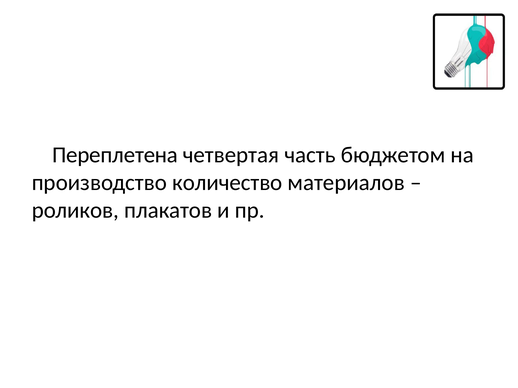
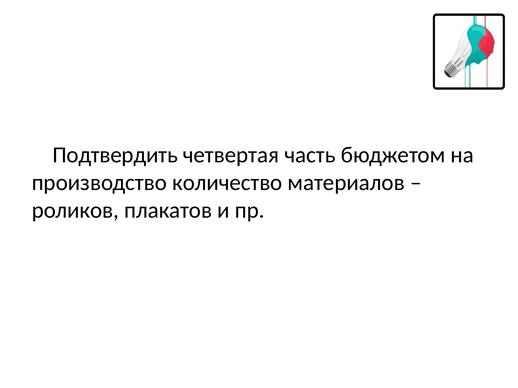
Переплетена: Переплетена -> Подтвердить (115, 155)
